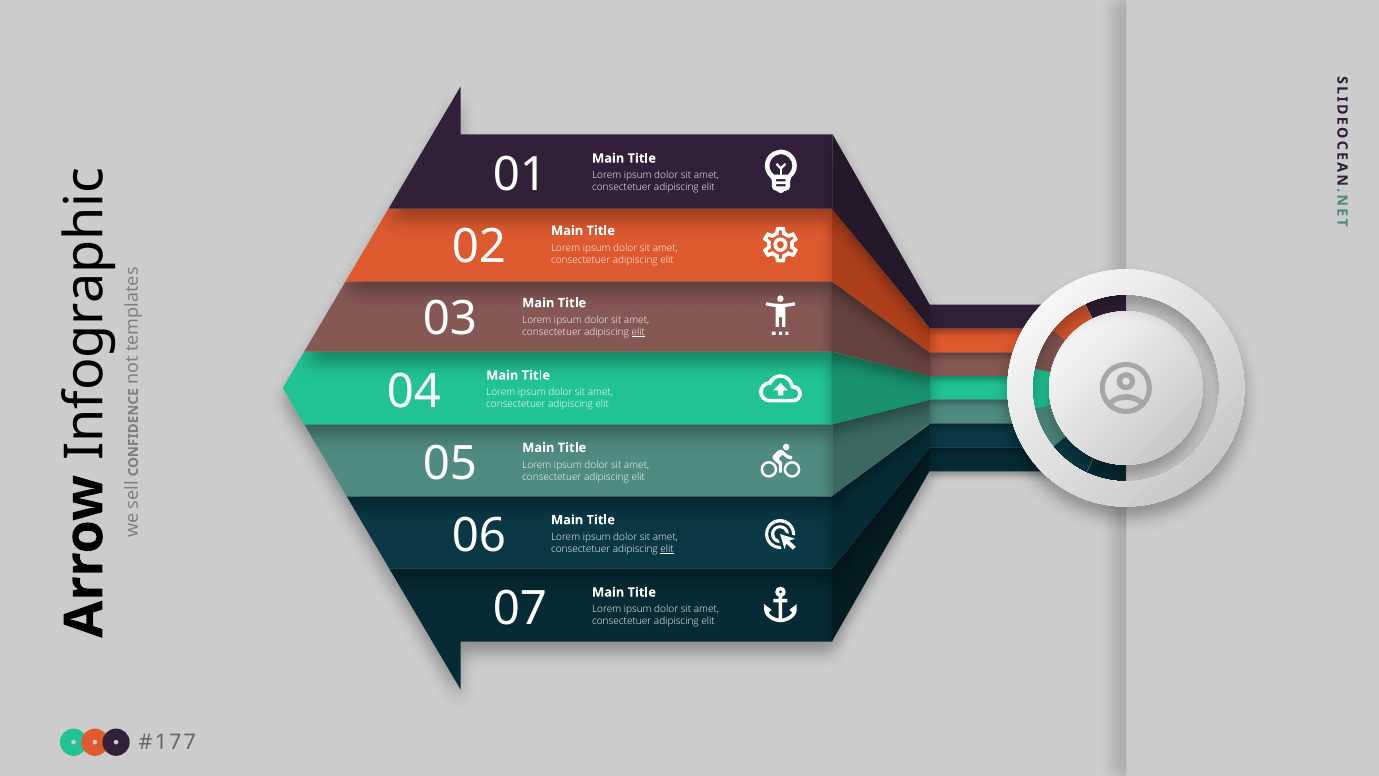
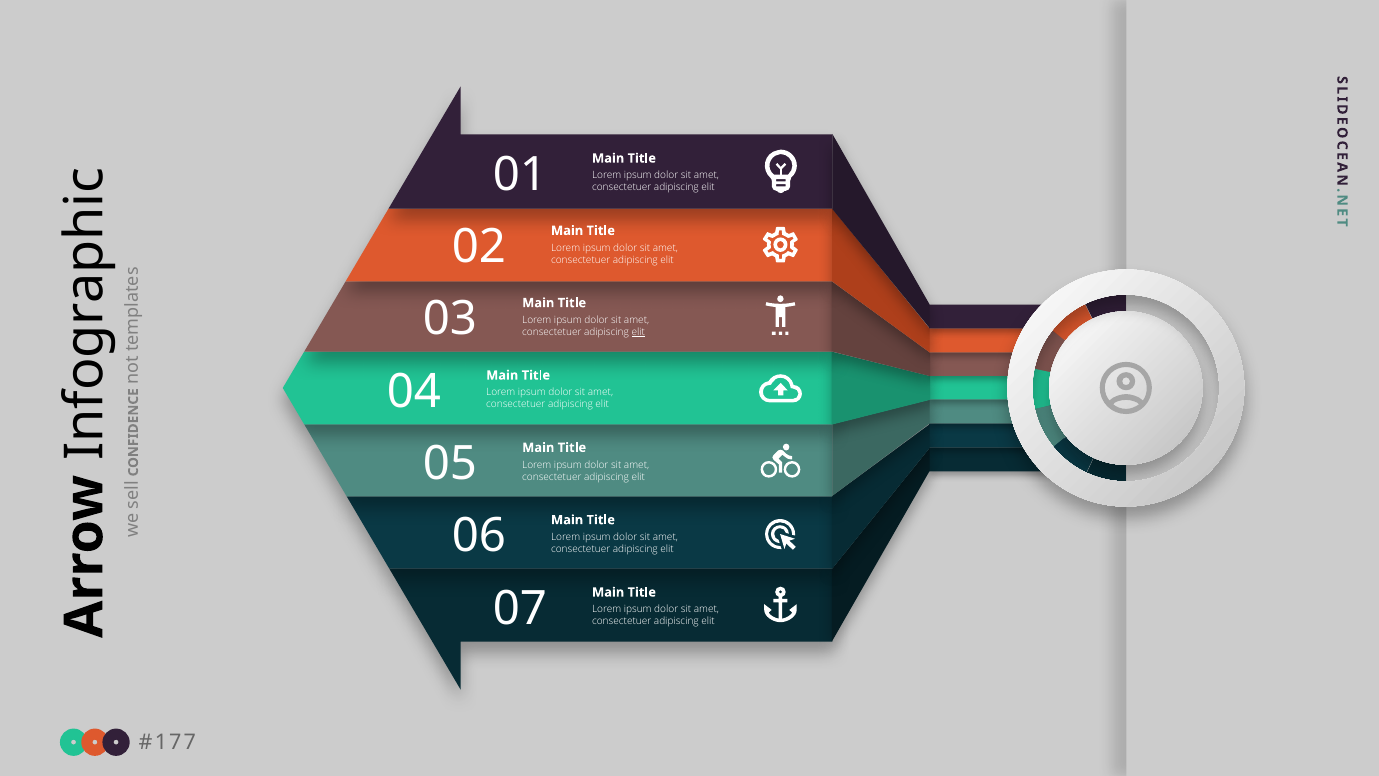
elit underline: present -> none (667, 549)
